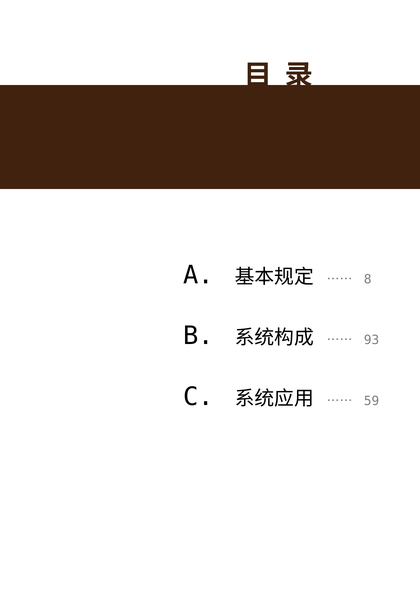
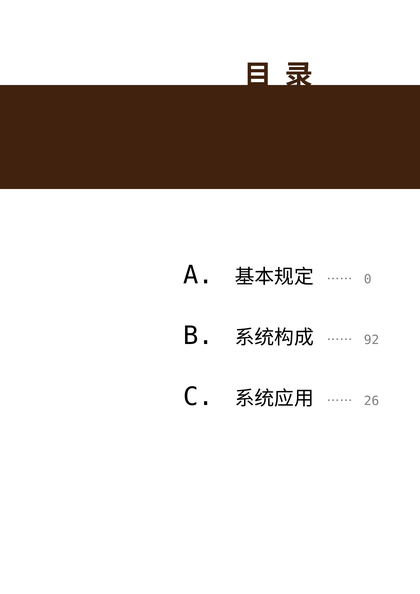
8: 8 -> 0 (368, 279)
93: 93 -> 92 (372, 340)
59: 59 -> 26 (372, 401)
